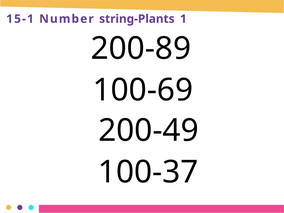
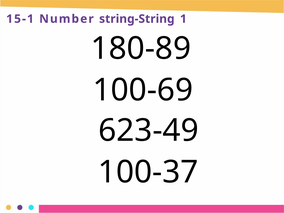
string-Plants: string-Plants -> string-String (137, 19)
200-89: 200-89 -> 180-89 (141, 49)
200-49: 200-49 -> 623-49 (148, 131)
